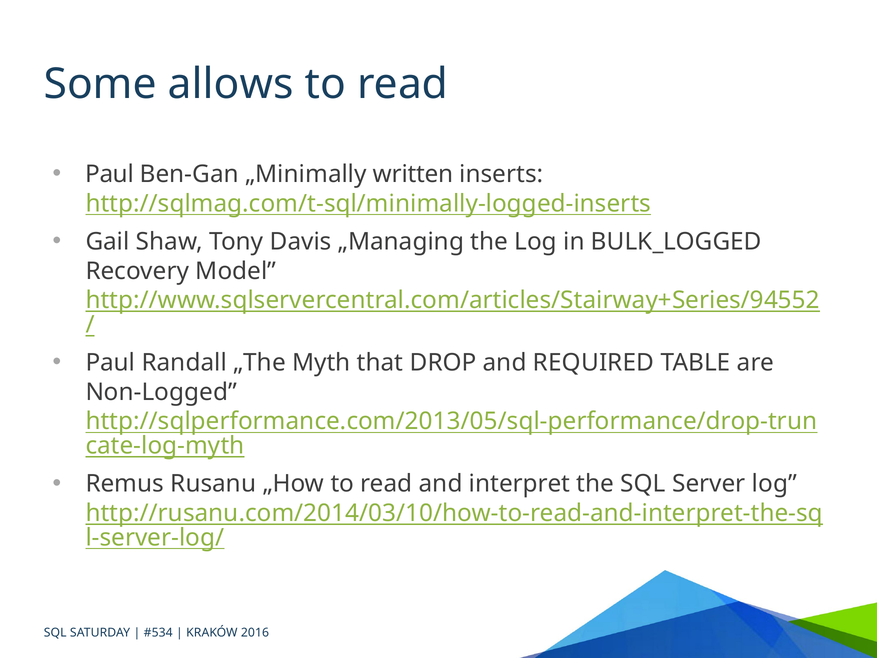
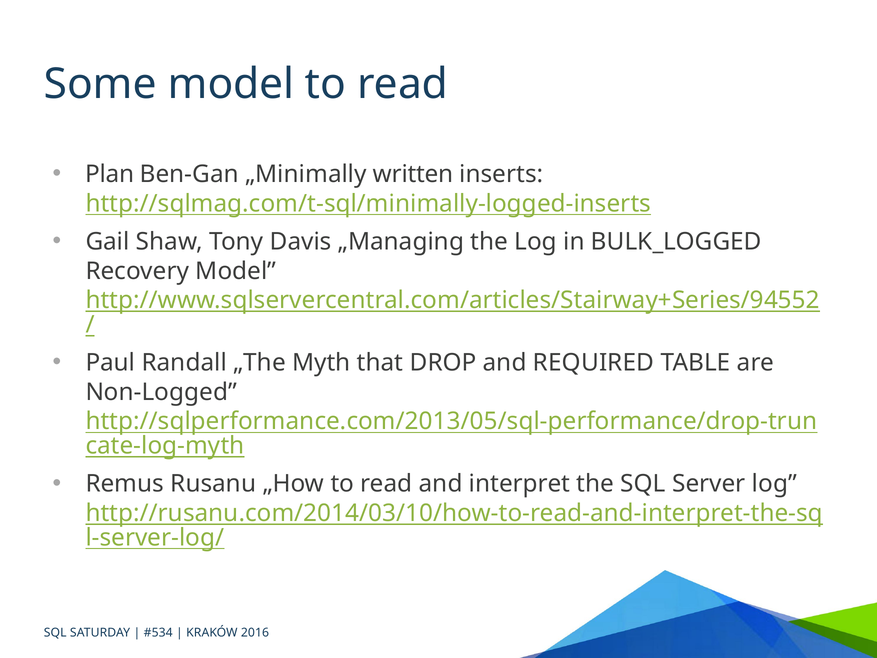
Some allows: allows -> model (231, 84)
Paul: Paul -> Plan (110, 174)
